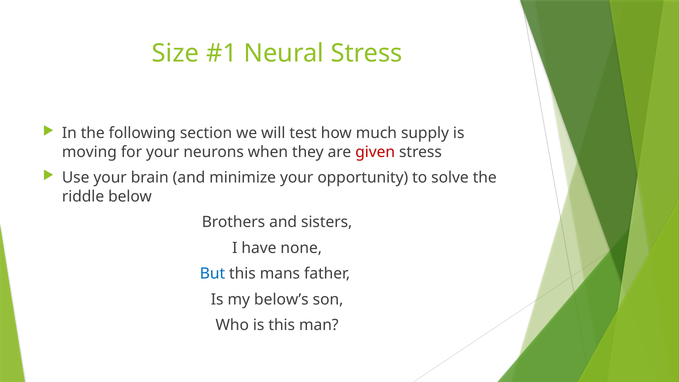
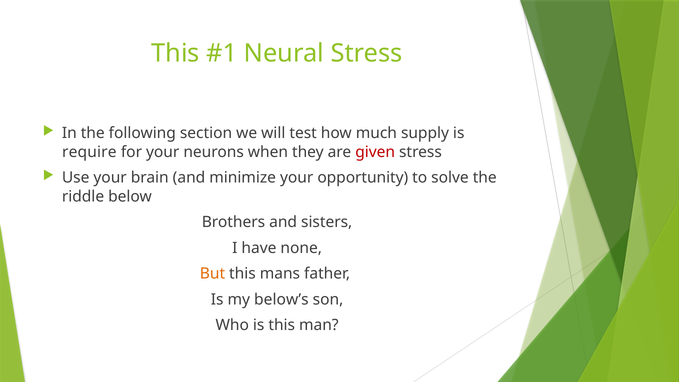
Size: Size -> This (176, 54)
moving: moving -> require (89, 152)
But colour: blue -> orange (212, 274)
